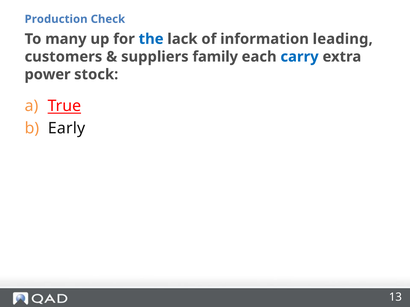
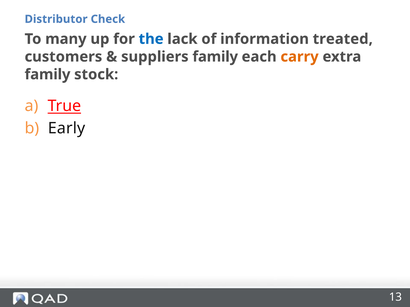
Production: Production -> Distributor (56, 19)
leading: leading -> treated (343, 39)
carry colour: blue -> orange (300, 57)
power: power -> family (48, 75)
